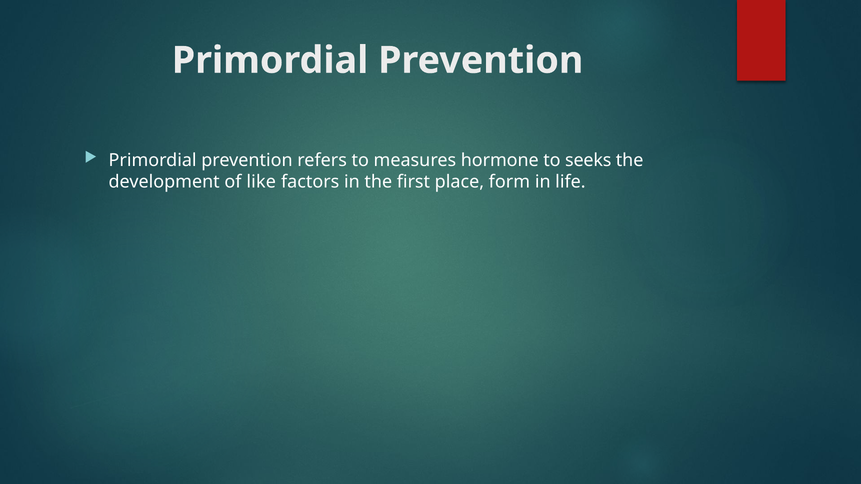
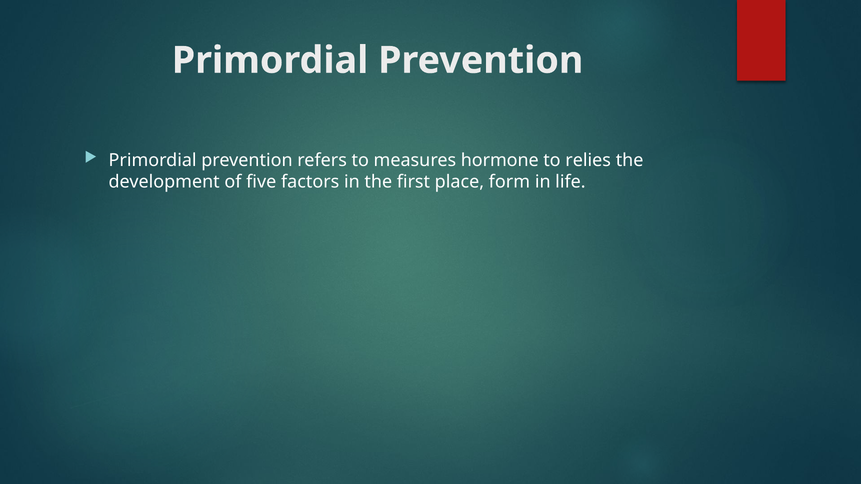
seeks: seeks -> relies (588, 160)
like: like -> five (261, 182)
